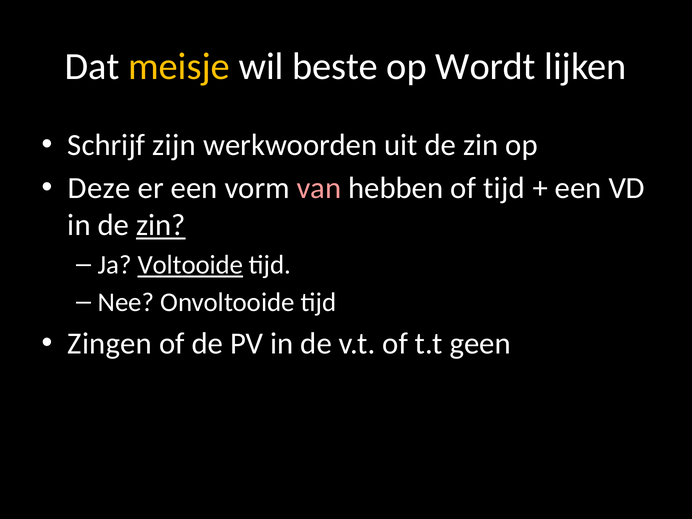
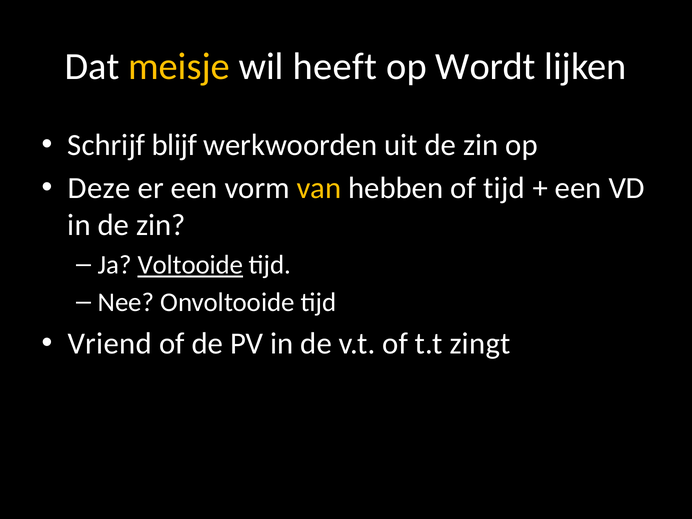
beste: beste -> heeft (335, 67)
zijn: zijn -> blijf (174, 145)
van colour: pink -> yellow (319, 188)
zin underline: present -> none (161, 225)
Zingen: Zingen -> Vriend (110, 344)
geen: geen -> zingt (480, 344)
